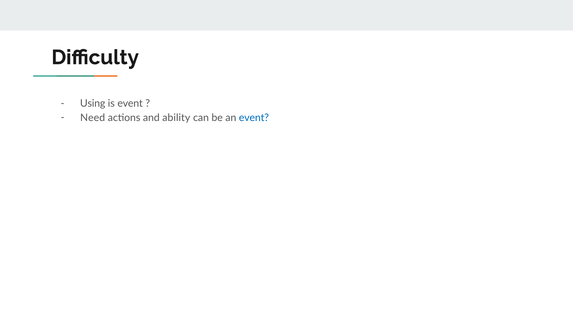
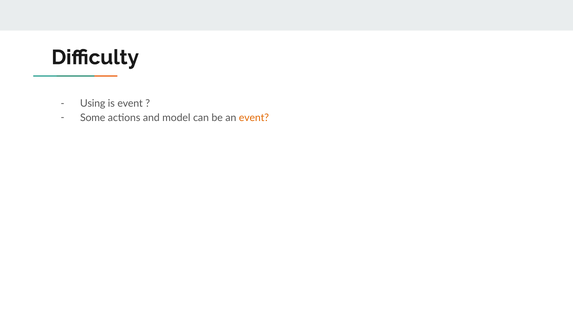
Need: Need -> Some (93, 118)
ability: ability -> model (176, 118)
event colour: blue -> orange (254, 118)
